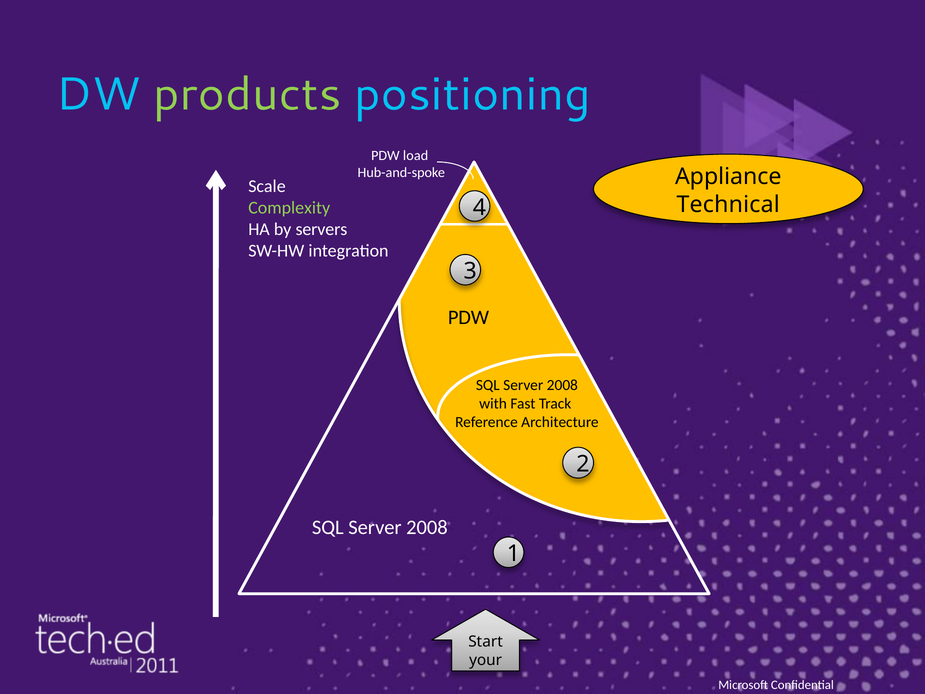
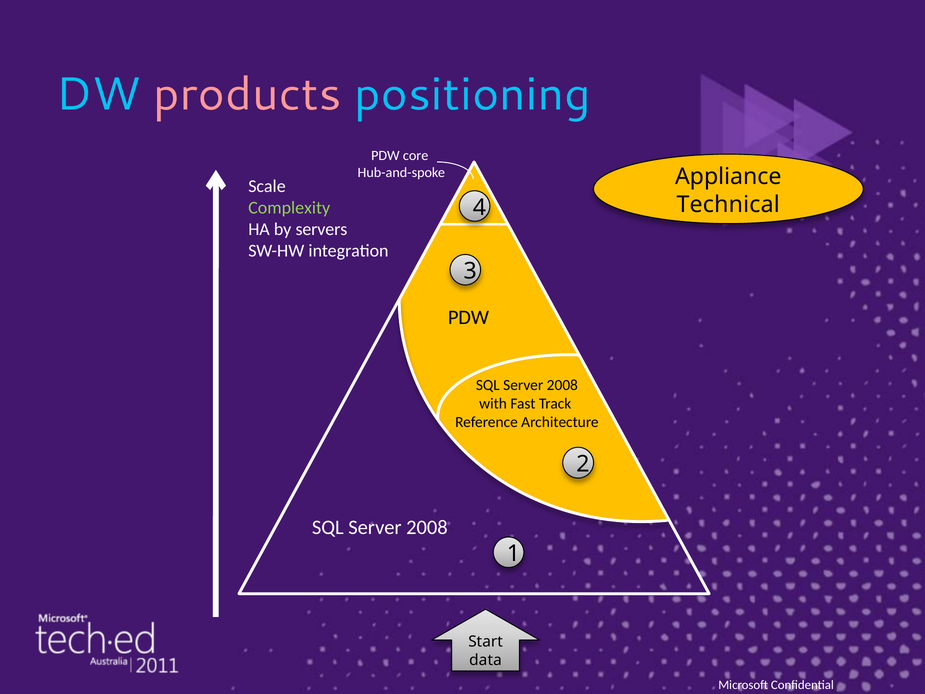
products colour: light green -> pink (247, 95)
load: load -> core (416, 155)
your: your -> data (485, 660)
